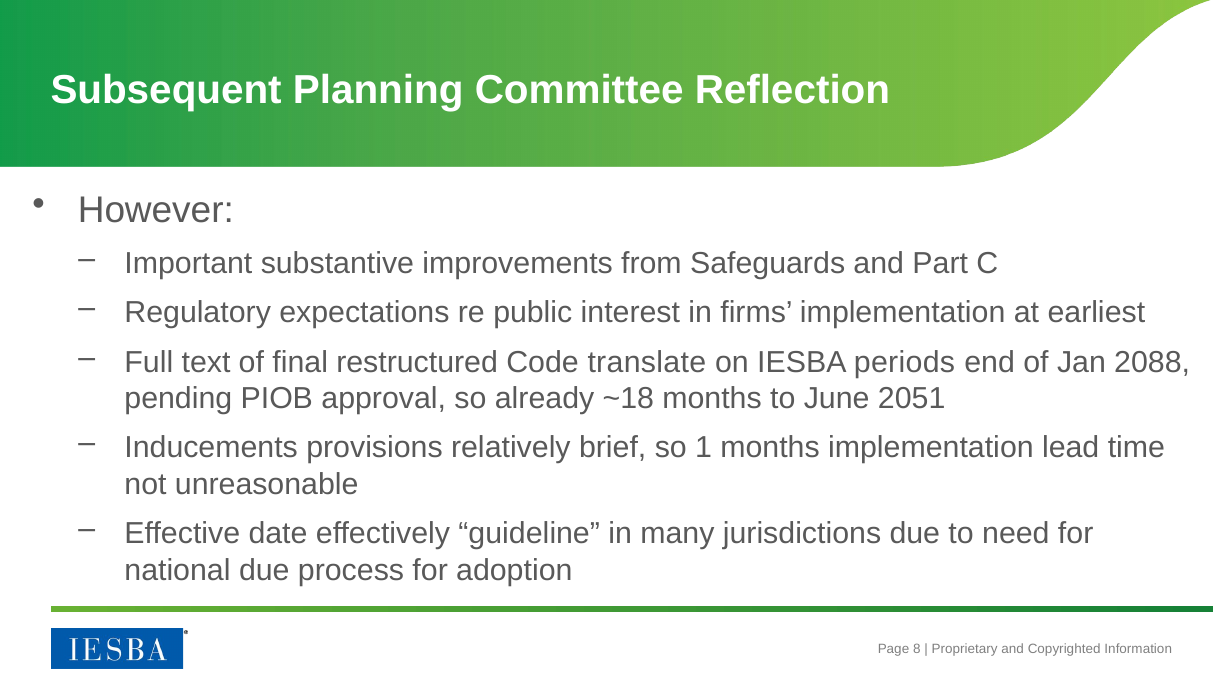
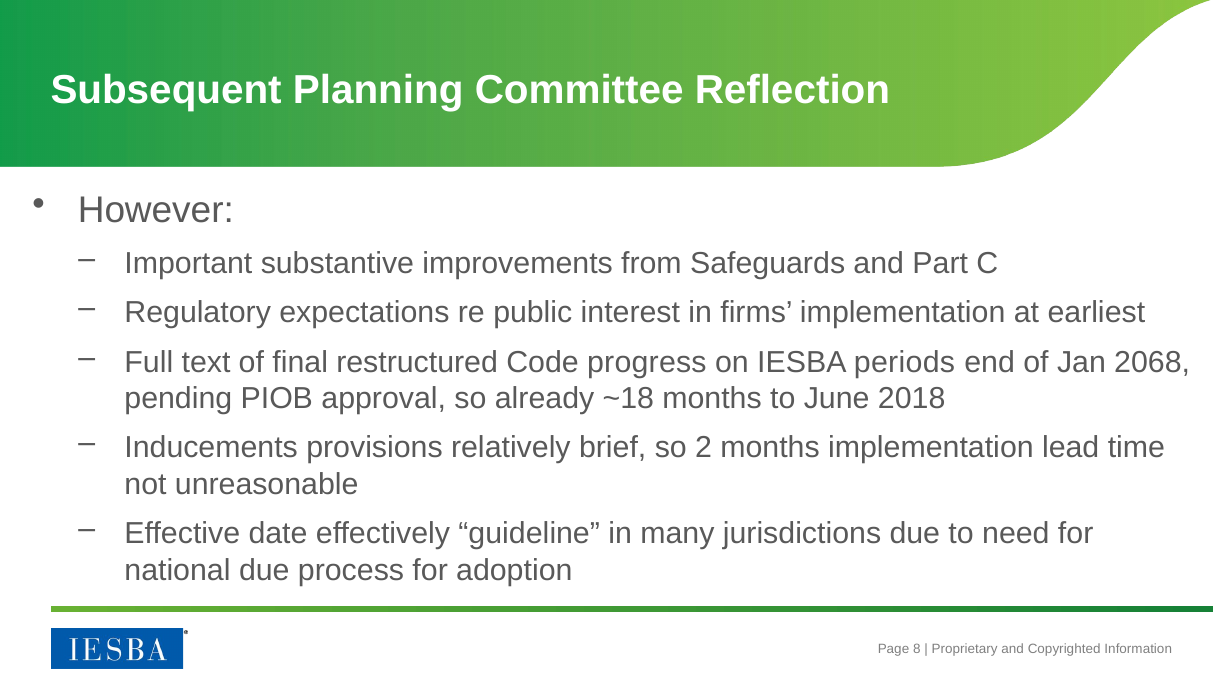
translate: translate -> progress (647, 362)
2088: 2088 -> 2068 (1152, 362)
2051: 2051 -> 2018 (912, 399)
1: 1 -> 2 (704, 448)
